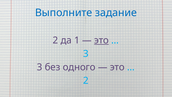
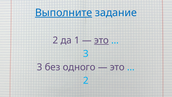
Выполните underline: none -> present (64, 13)
